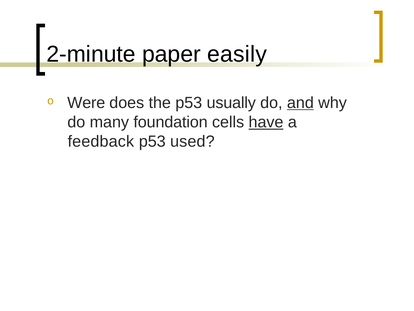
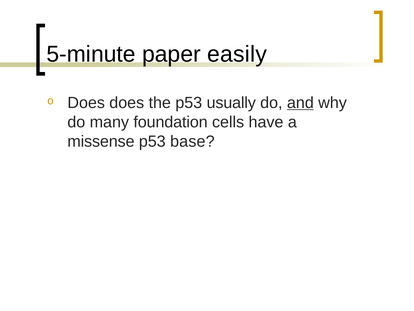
2-minute: 2-minute -> 5-minute (91, 54)
Were: Were -> Does (86, 103)
have underline: present -> none (266, 122)
feedback: feedback -> missense (101, 141)
used: used -> base (192, 141)
